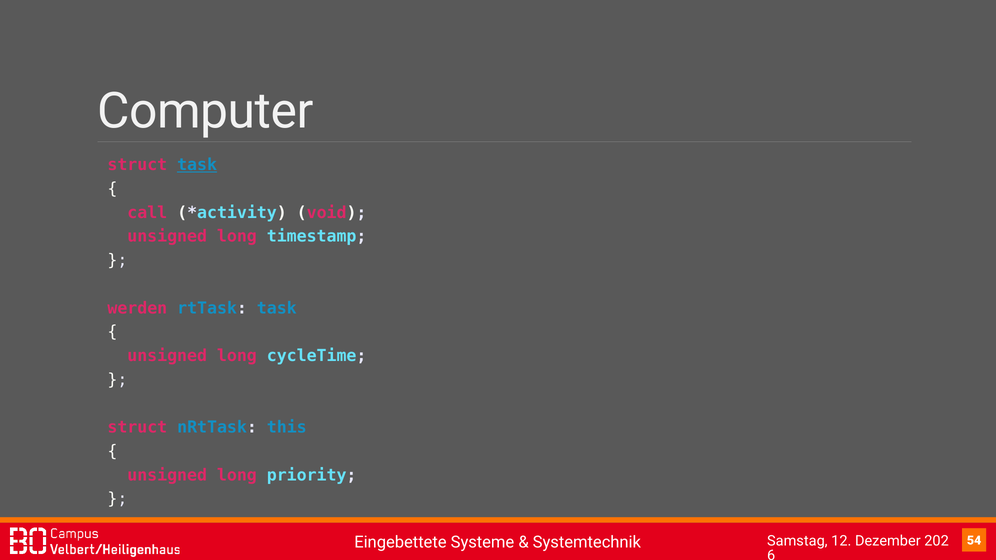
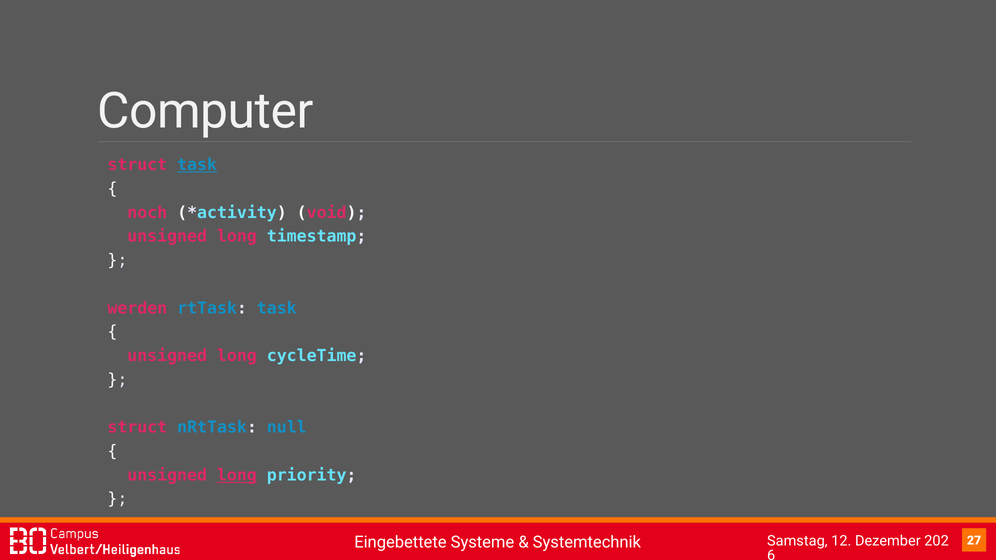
call: call -> noch (147, 213)
this: this -> null (287, 428)
long underline: none -> present (237, 475)
54: 54 -> 27 (974, 541)
